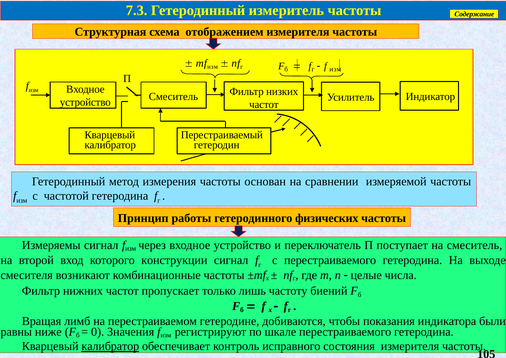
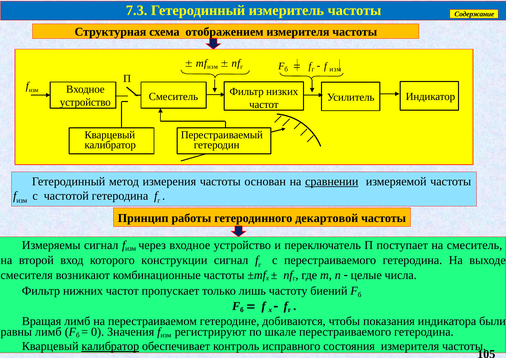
сравнении underline: none -> present (332, 181)
физических: физических -> декартовой (327, 218)
равны ниже: ниже -> лимб (48, 332)
